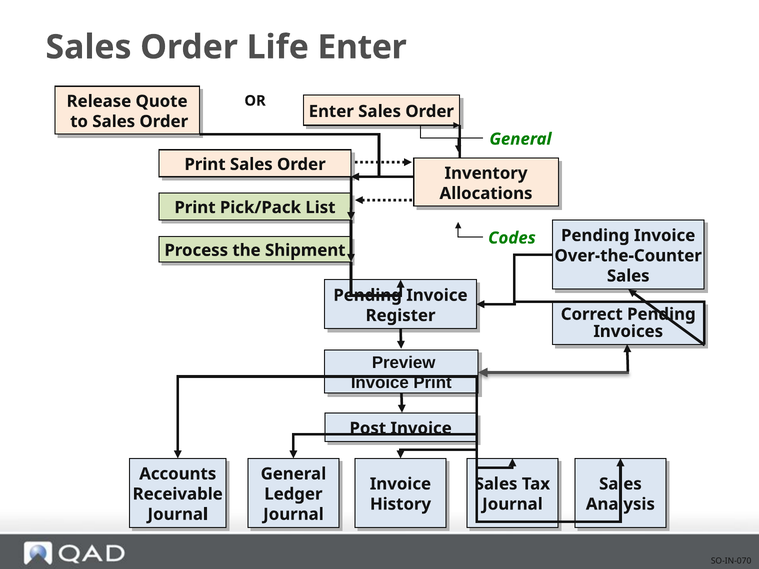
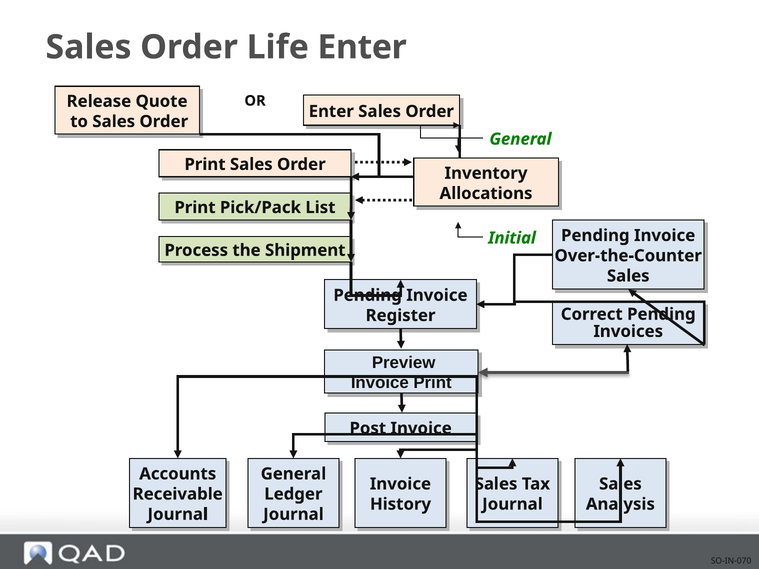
Codes: Codes -> Initial (512, 238)
